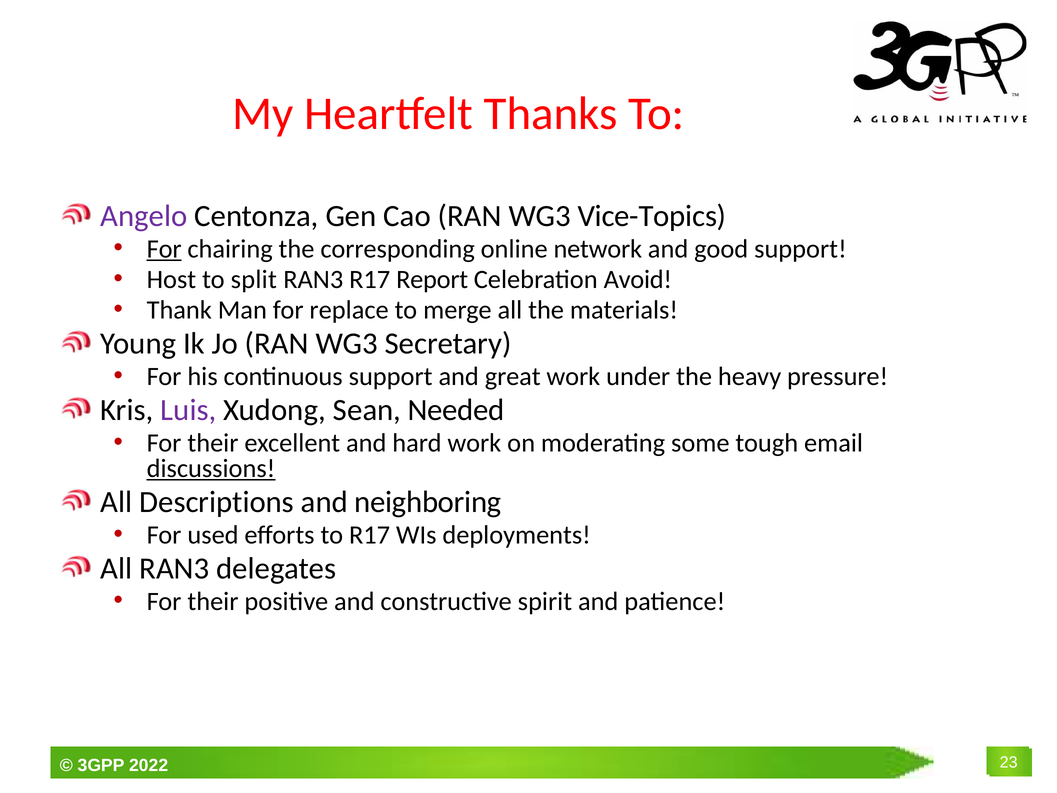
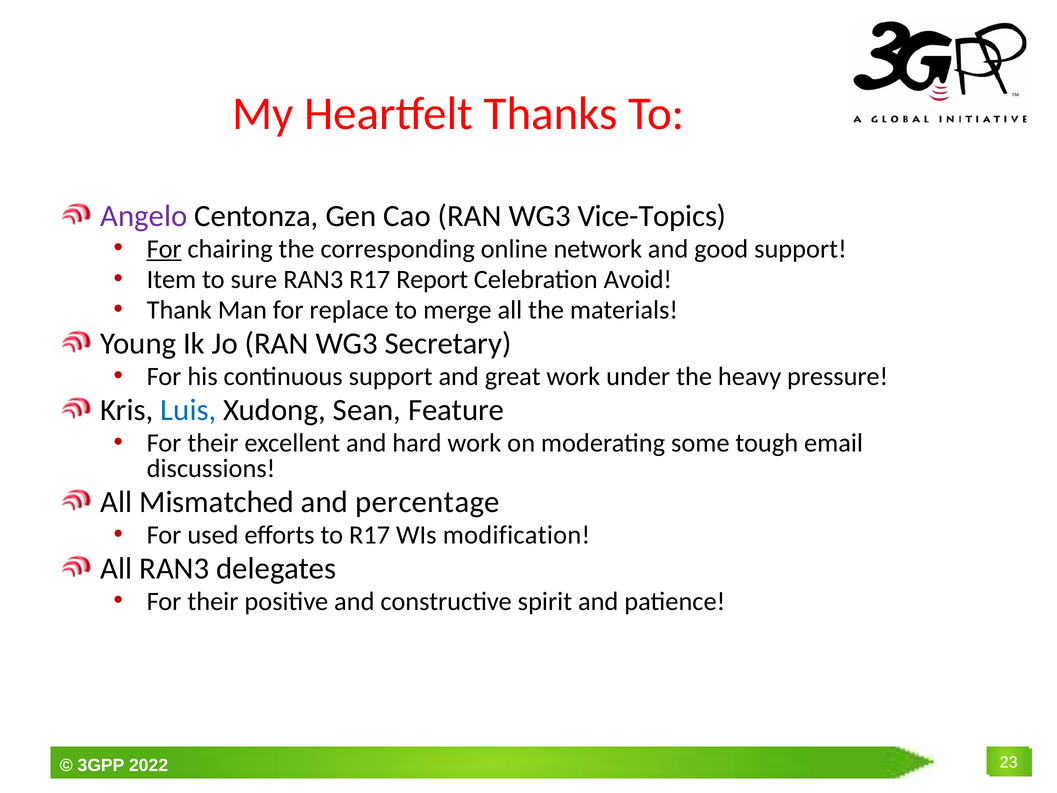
Host: Host -> Item (171, 279)
split: split -> sure (254, 279)
Luis colour: purple -> blue (188, 410)
Needed: Needed -> Feature (456, 410)
discussions underline: present -> none (211, 468)
Descriptions: Descriptions -> Mismatched (217, 502)
neighboring: neighboring -> percentage (428, 502)
deployments: deployments -> modification (516, 535)
